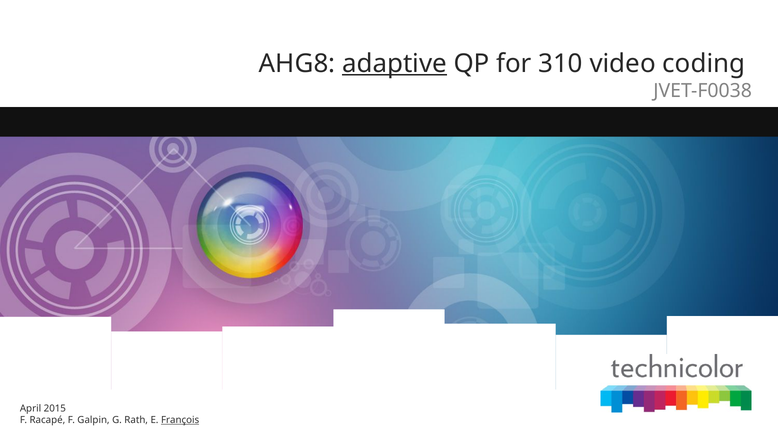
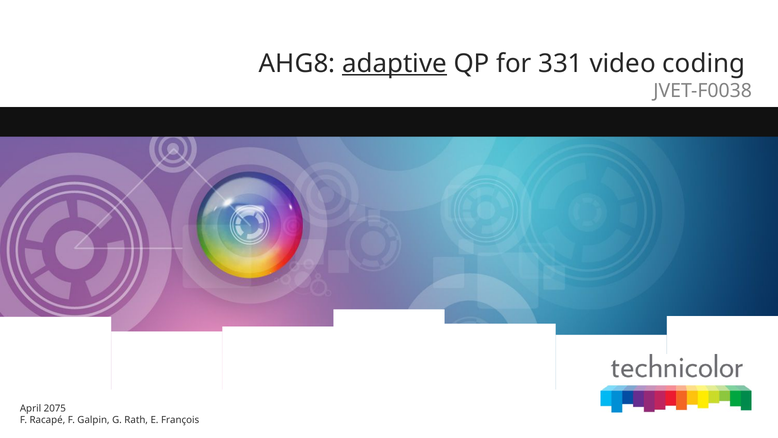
310: 310 -> 331 (561, 64)
2015: 2015 -> 2075 (55, 408)
François underline: present -> none (180, 420)
